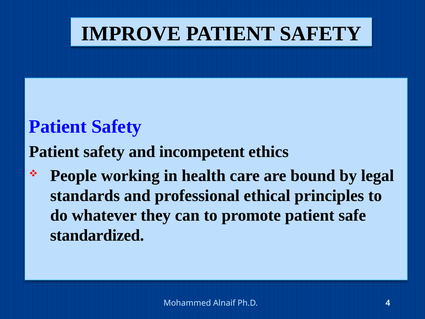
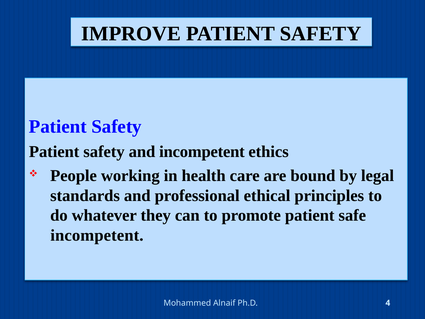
standardized: standardized -> incompetent (97, 235)
